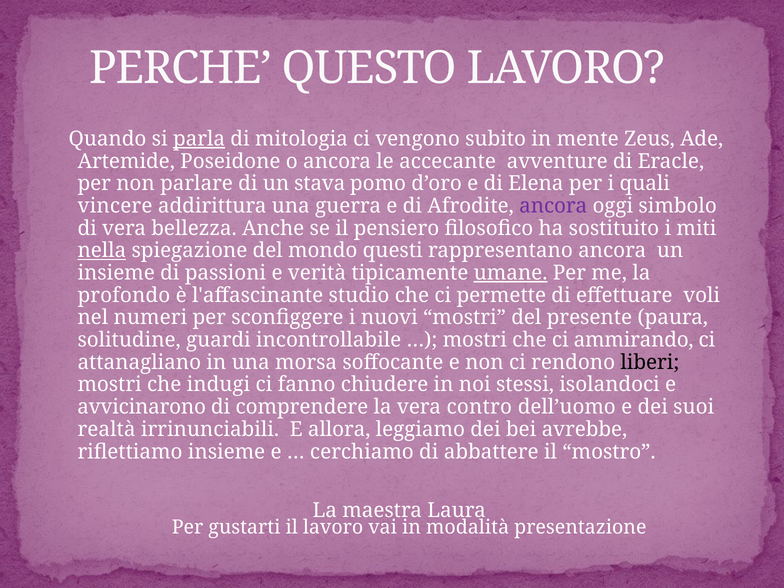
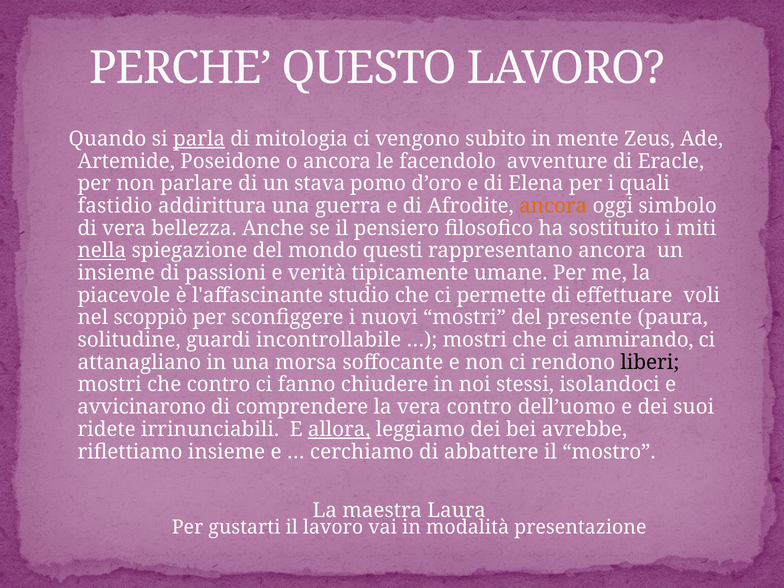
accecante: accecante -> facendolo (448, 161)
vincere: vincere -> fastidio (115, 206)
ancora colour: purple -> orange (553, 206)
umane underline: present -> none (511, 273)
profondo: profondo -> piacevole (124, 295)
numeri: numeri -> scoppiò (150, 318)
che indugi: indugi -> contro (219, 385)
realtà: realtà -> ridete (107, 429)
allora underline: none -> present (339, 429)
